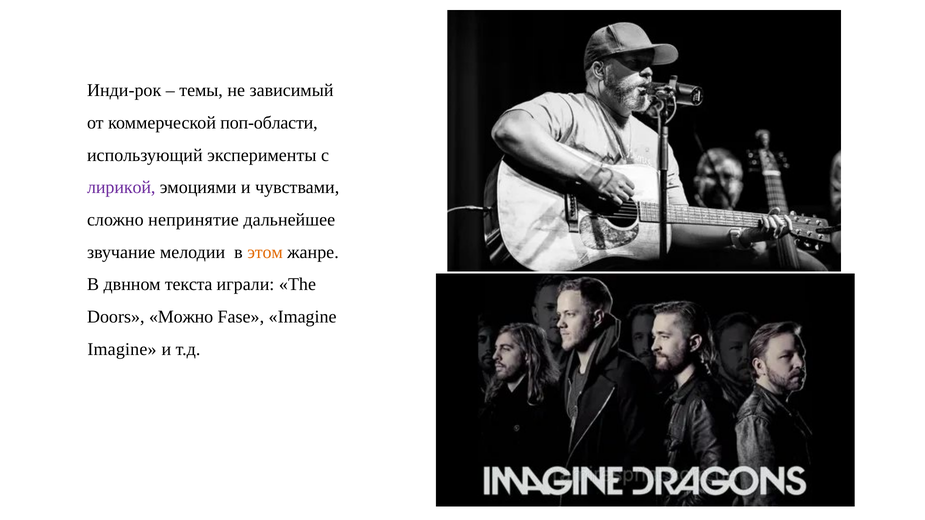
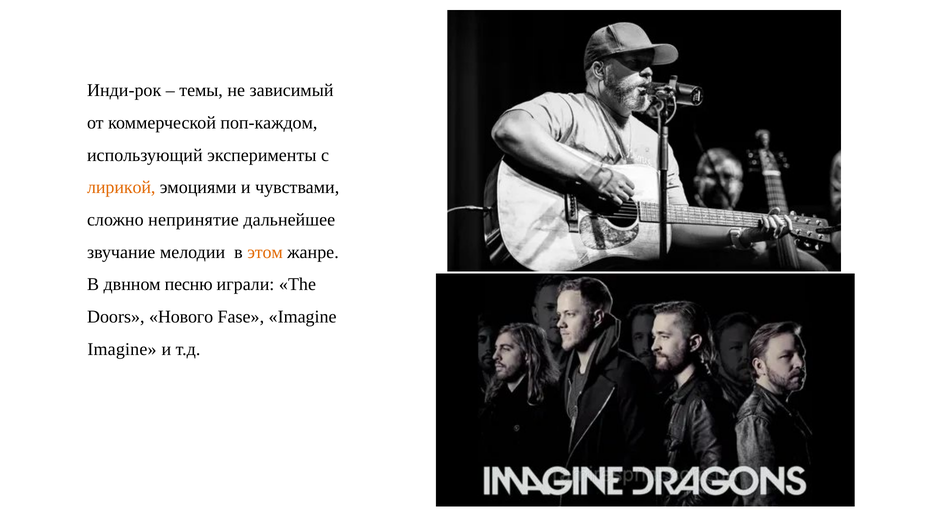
поп-области: поп-области -> поп-каждом (269, 123)
лирикой colour: purple -> orange (121, 188)
текста: текста -> песню (189, 285)
Можно: Можно -> Нового (181, 317)
